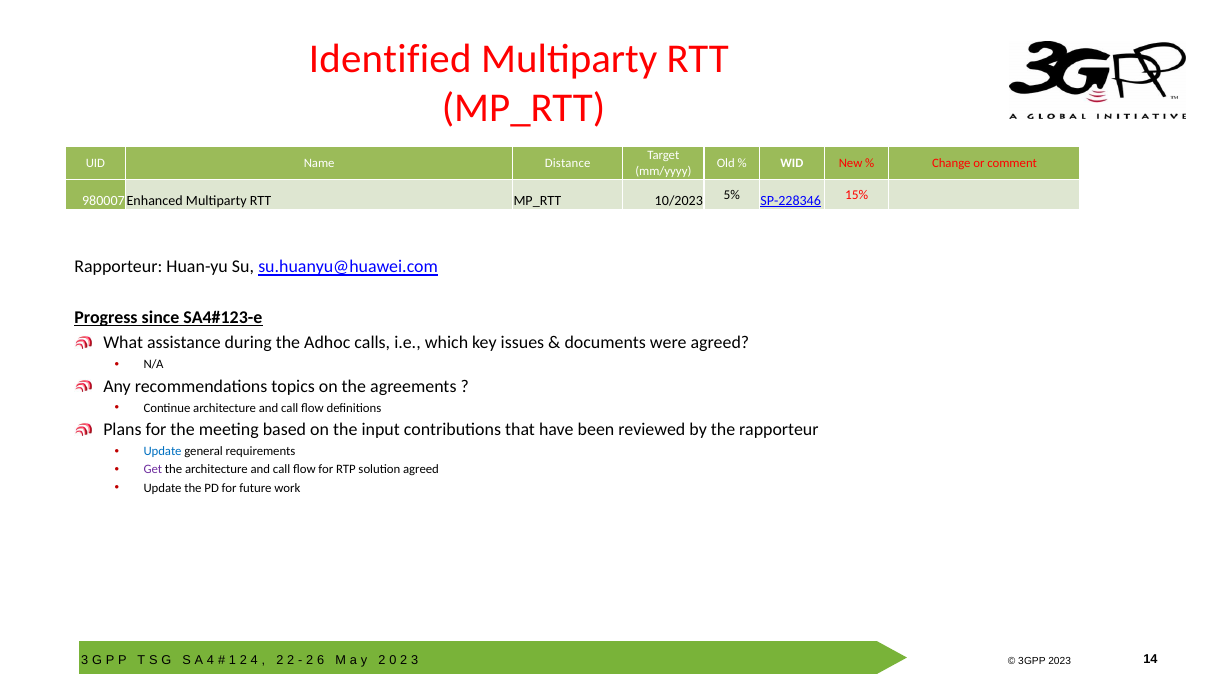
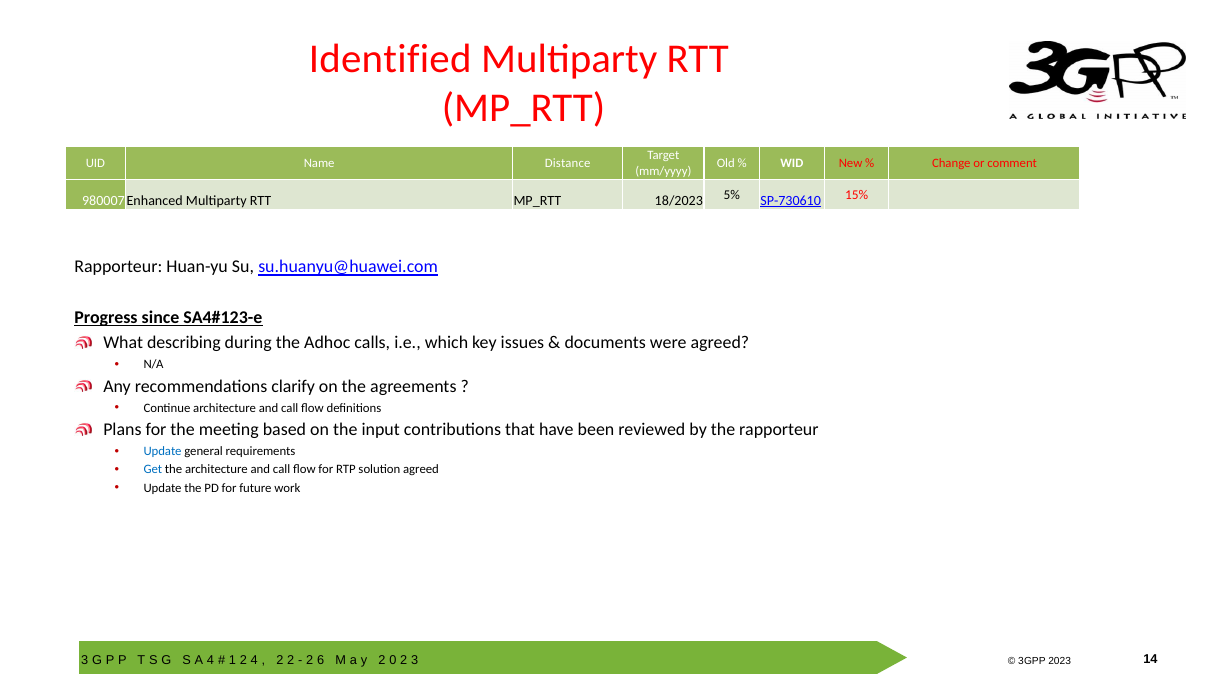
10/2023: 10/2023 -> 18/2023 (679, 201)
SP-228346: SP-228346 -> SP-730610 (791, 201)
assistance: assistance -> describing (184, 343)
topics: topics -> clarify (293, 387)
Get colour: purple -> blue (153, 470)
